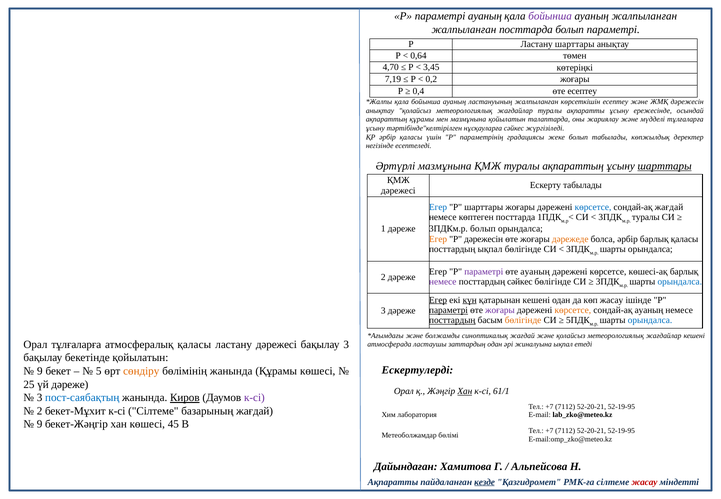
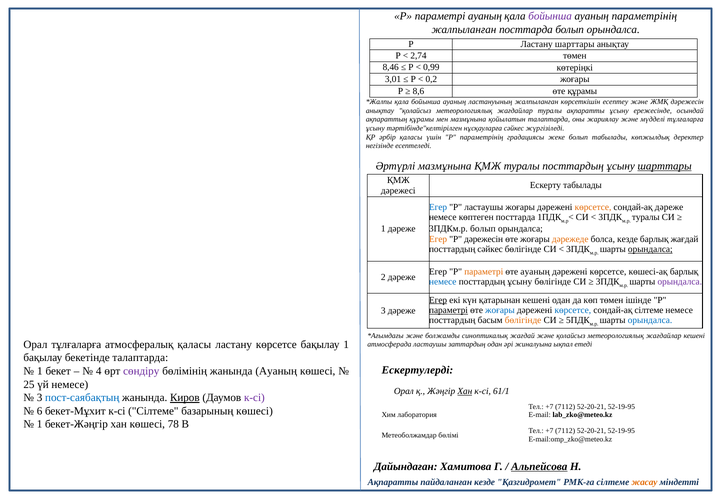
ауаның жалпыланған: жалпыланған -> параметрінің (644, 16)
параметрі: параметрі -> орындалса (613, 30)
0,64: 0,64 -> 2,74 (419, 56)
4,70: 4,70 -> 8,46 (391, 67)
3,45: 3,45 -> 0,99 (431, 67)
7,19: 7,19 -> 3,01 (393, 79)
0,4: 0,4 -> 8,6 (418, 91)
өте есептеу: есептеу -> құрамы (582, 91)
туралы ақпараттың: ақпараттың -> посттардың (573, 166)
Р шарттары: шарттары -> ластаушы (484, 207)
көрсетсе colour: blue -> orange (593, 207)
сондай-ақ жағдай: жағдай -> дәреже (669, 207)
болса әрбір: әрбір -> кезде (628, 239)
барлық қаласы: қаласы -> жағдай (685, 239)
посттардың ықпал: ықпал -> сәйкес (490, 249)
орындалса underline: none -> present (650, 249)
параметрі colour: purple -> orange (484, 272)
немесе colour: purple -> blue (443, 282)
сәйкес: сәйкес -> ұсыну (520, 282)
орындалса colour: blue -> purple (680, 282)
күн underline: present -> none (470, 300)
көп жасау: жасау -> төмен (612, 300)
жоғары colour: purple -> blue (500, 310)
көрсетсе colour: orange -> blue (573, 310)
сондай-ақ ауаның: ауаның -> сілтеме (649, 310)
посттардың underline: present -> none (452, 320)
ластану дәрежесі: дәрежесі -> көрсетсе (276, 345)
бақылау 3: 3 -> 1 (346, 345)
бекетінде қойылатын: қойылатын -> талаптарда (140, 358)
9: 9 -> 1 (40, 371)
5: 5 -> 4 (99, 371)
сөндіру colour: orange -> purple (141, 371)
жанында Құрамы: Құрамы -> Ауаның (276, 371)
үй дәреже: дәреже -> немесе (70, 384)
2: 2 -> 6 (40, 411)
базарының жағдай: жағдай -> көшесі (255, 411)
9: 9 -> 1 (40, 424)
45: 45 -> 78 (173, 424)
Альпейсова underline: none -> present (539, 467)
кезде underline: present -> none (485, 482)
жасау colour: red -> orange (644, 482)
